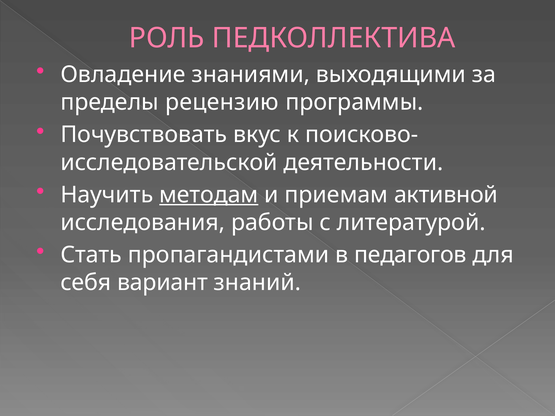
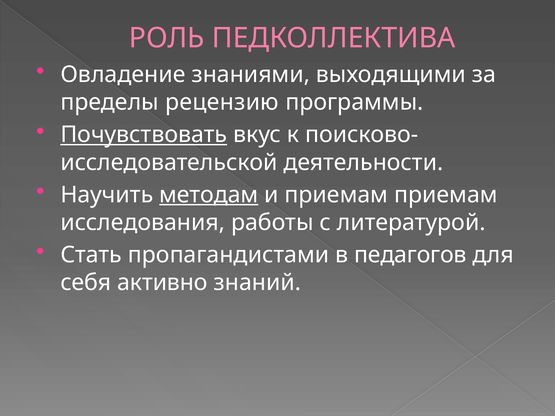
Почувствовать underline: none -> present (144, 135)
приемам активной: активной -> приемам (446, 195)
вариант: вариант -> активно (162, 283)
